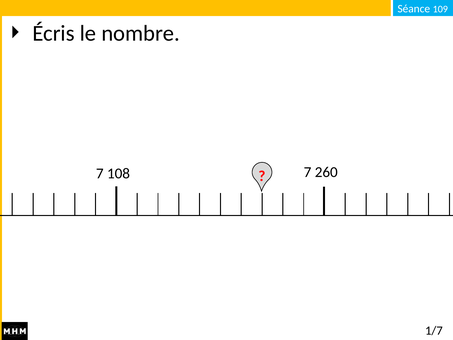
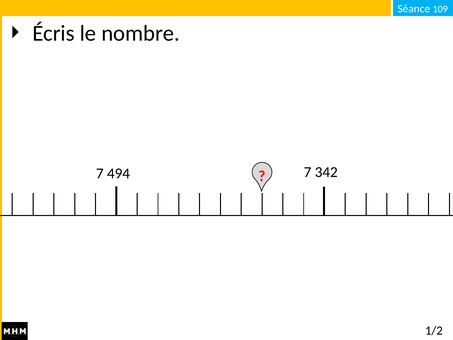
108: 108 -> 494 (118, 173)
260: 260 -> 342 (326, 172)
1/7: 1/7 -> 1/2 (434, 331)
